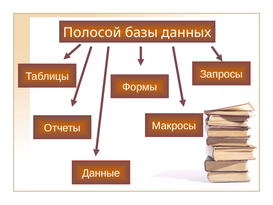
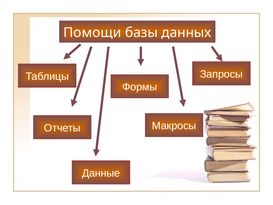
Полосой: Полосой -> Помощи (92, 33)
